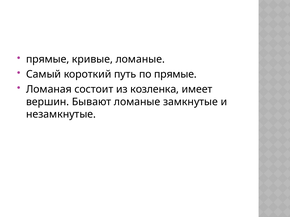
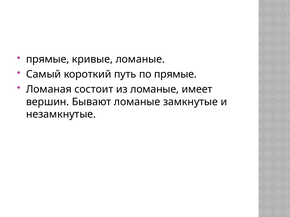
из козленка: козленка -> ломаные (155, 89)
